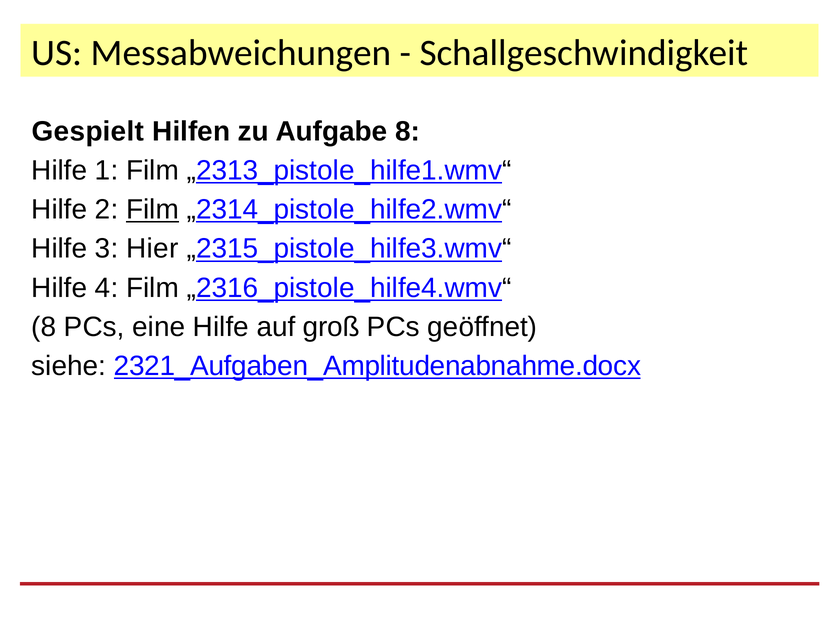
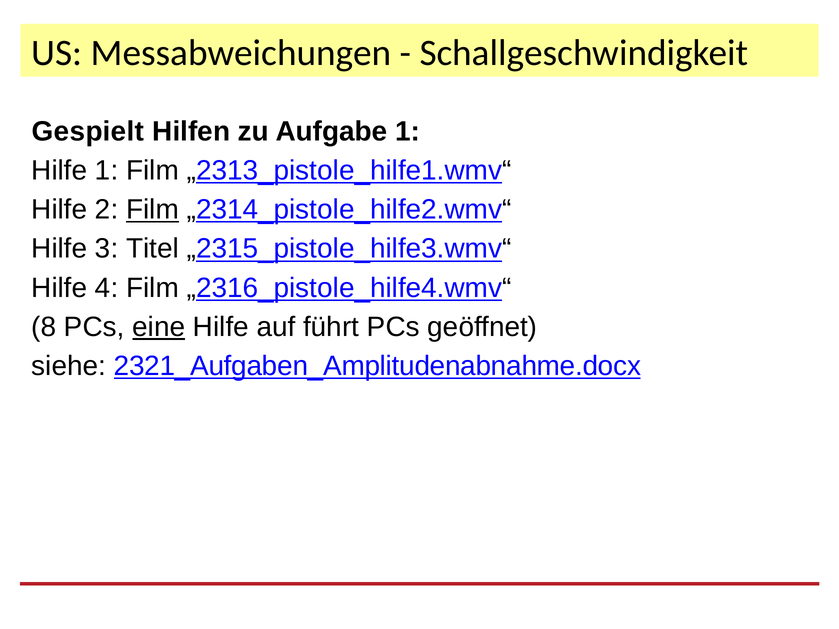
Aufgabe 8: 8 -> 1 (408, 131)
Hier: Hier -> Titel (153, 249)
eine underline: none -> present (159, 327)
groß: groß -> führt (331, 327)
